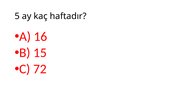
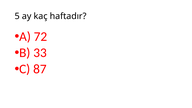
16: 16 -> 72 (41, 37)
15: 15 -> 33 (40, 53)
72: 72 -> 87 (40, 69)
